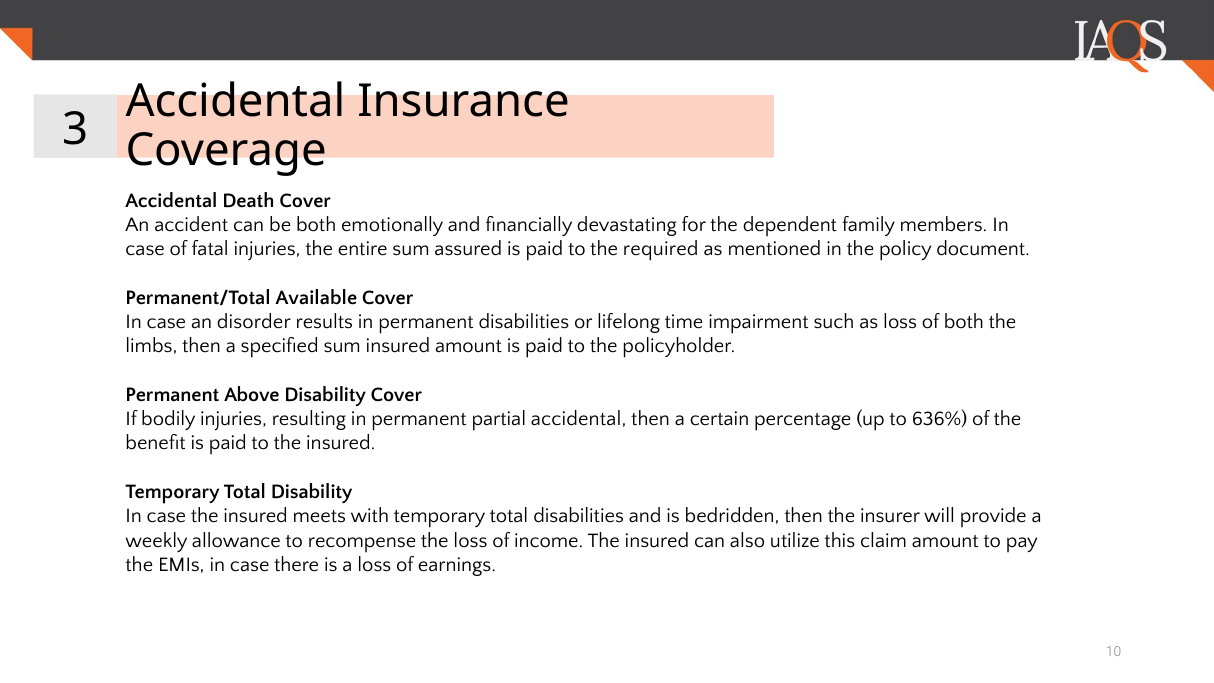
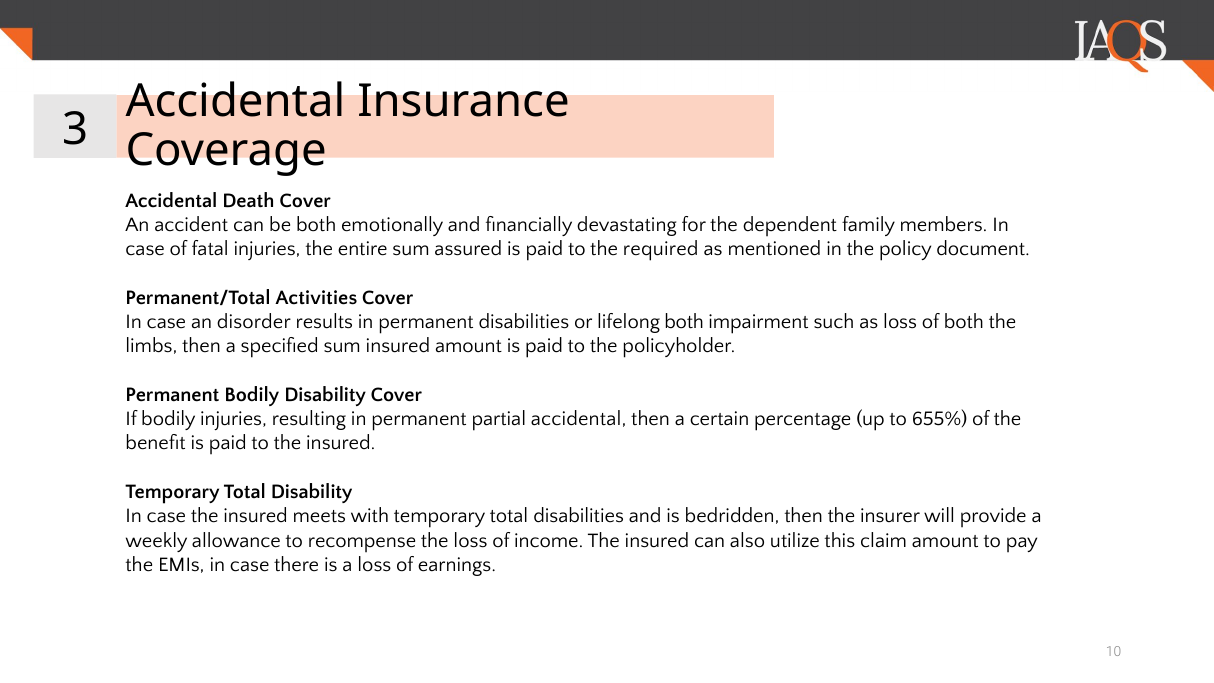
Available: Available -> Activities (316, 298)
lifelong time: time -> both (684, 322)
Permanent Above: Above -> Bodily (252, 395)
636%: 636% -> 655% (940, 419)
